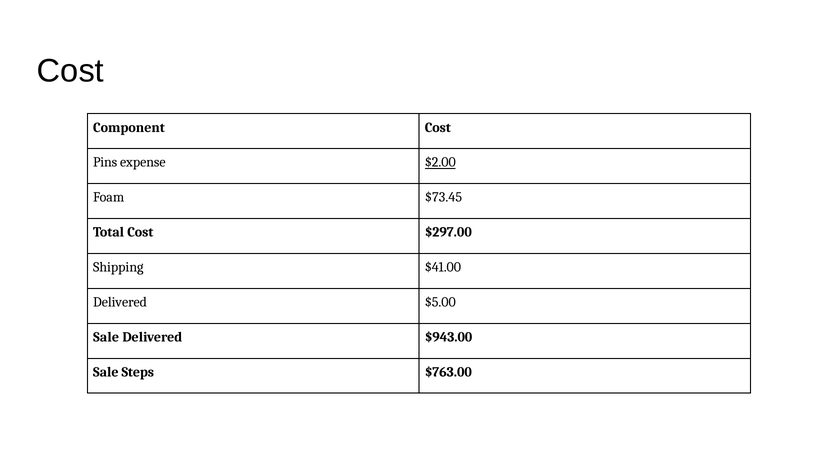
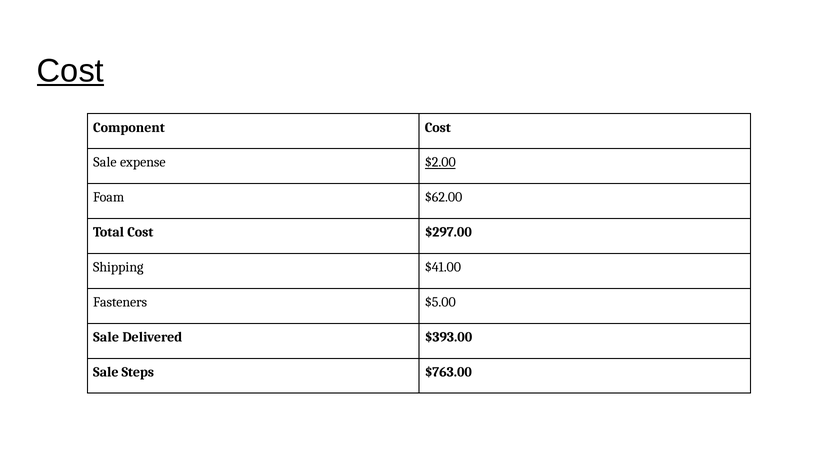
Cost underline: none -> present (70, 71)
Pins: Pins -> Sale (105, 162)
$73.45: $73.45 -> $62.00 (444, 197)
Delivered: Delivered -> Fasteners (120, 302)
$943.00: $943.00 -> $393.00 (449, 337)
